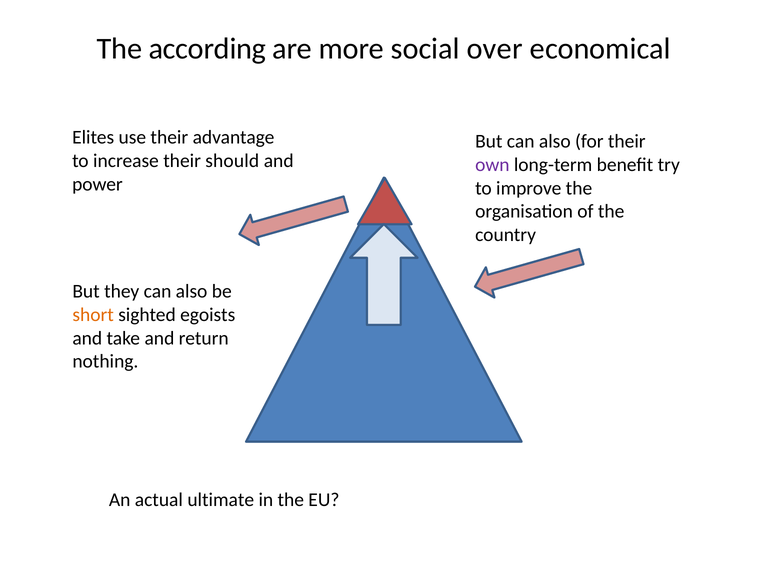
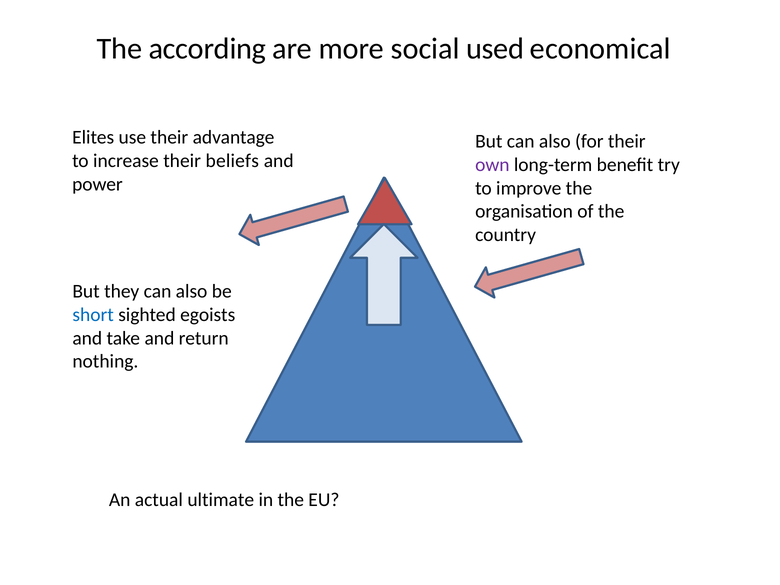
over: over -> used (495, 49)
should: should -> beliefs (232, 161)
short colour: orange -> blue (93, 315)
